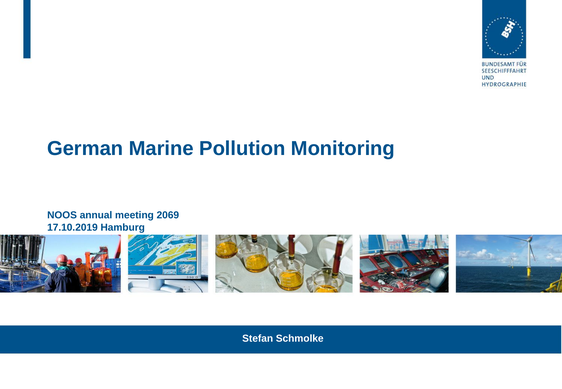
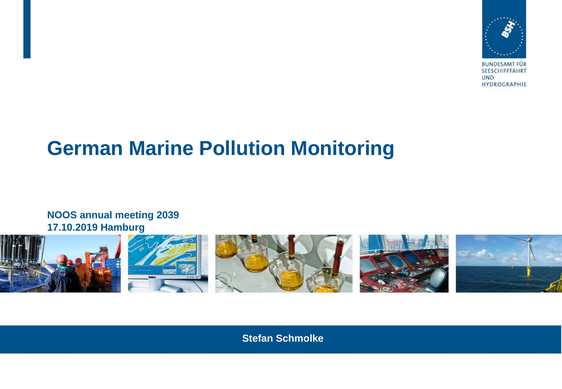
2069: 2069 -> 2039 (168, 215)
